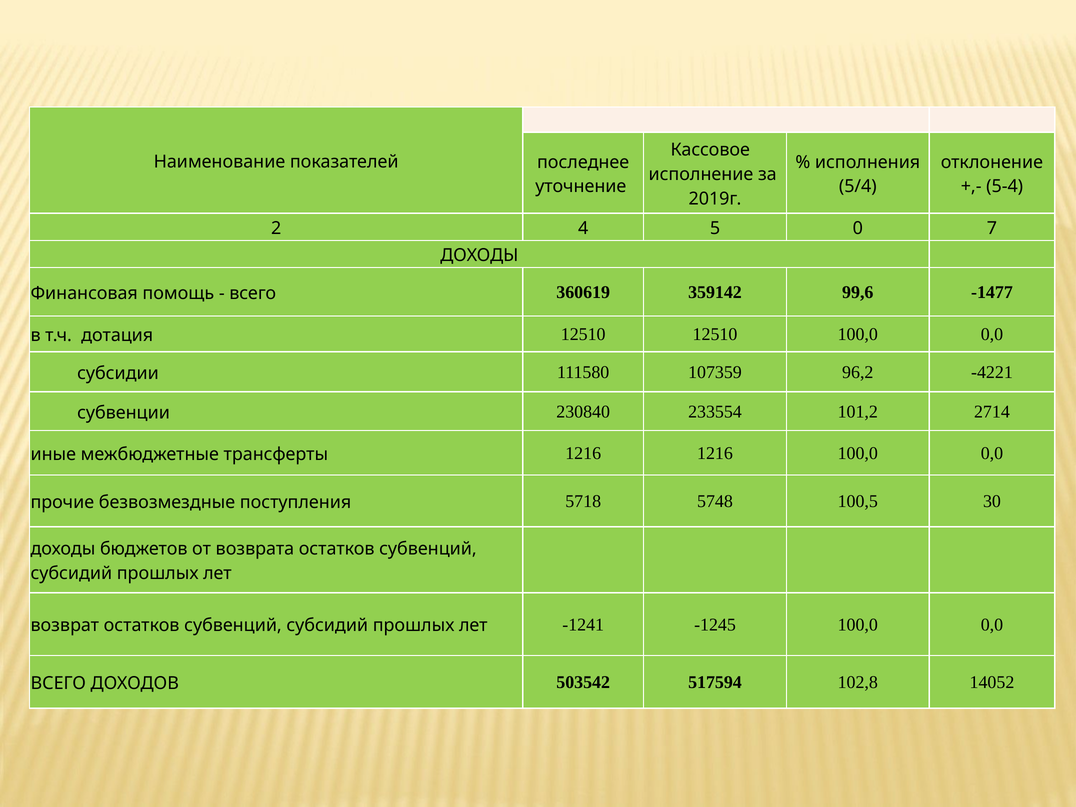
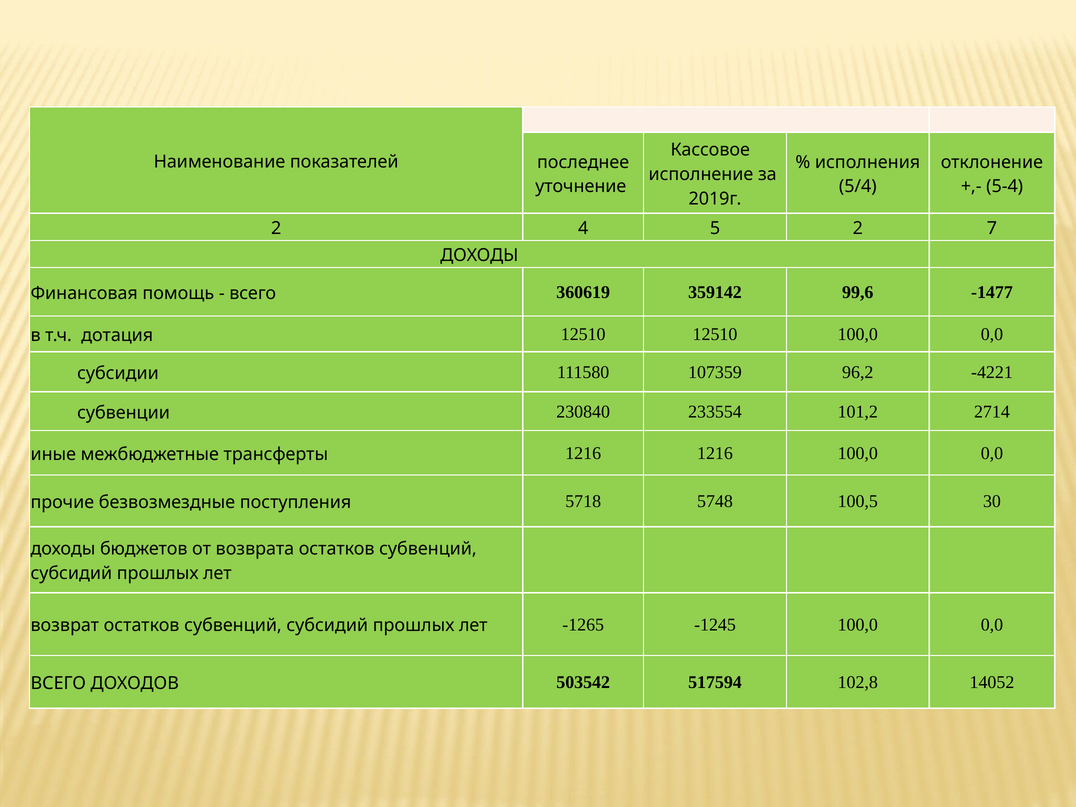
5 0: 0 -> 2 (858, 228)
-1241: -1241 -> -1265 (583, 625)
